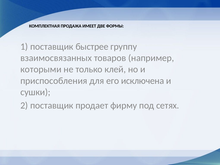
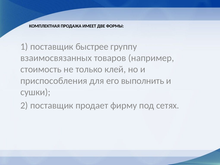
которыми: которыми -> стоимость (41, 69)
исключена: исключена -> выполнить (143, 81)
